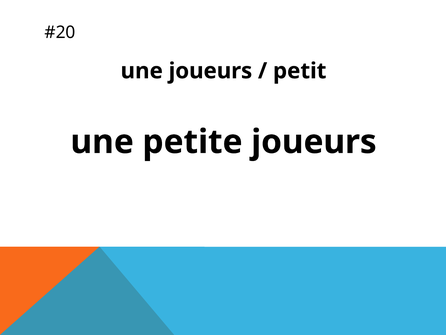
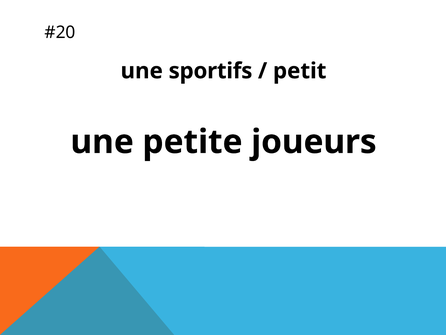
une joueurs: joueurs -> sportifs (211, 71)
